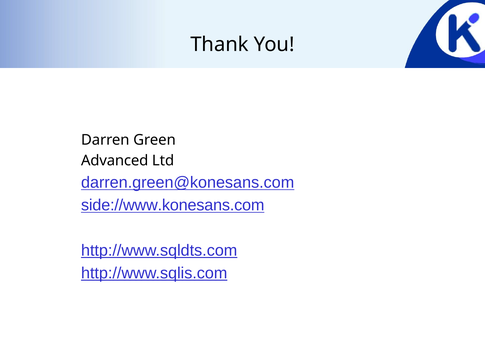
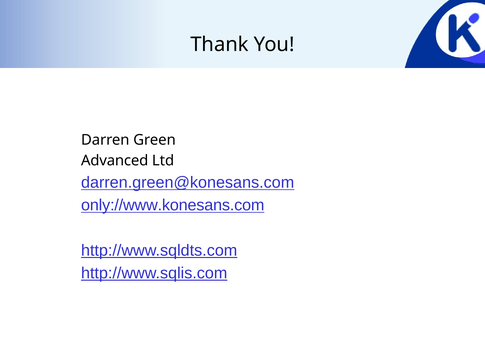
side://www.konesans.com: side://www.konesans.com -> only://www.konesans.com (173, 205)
